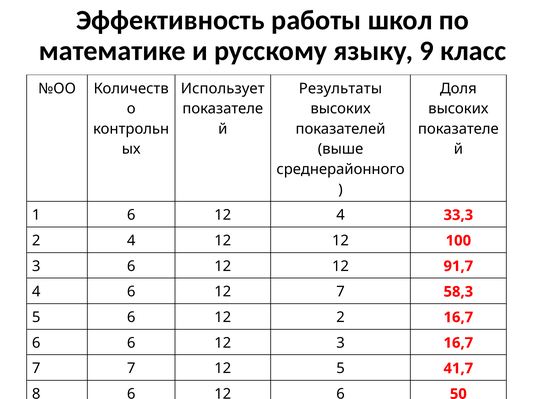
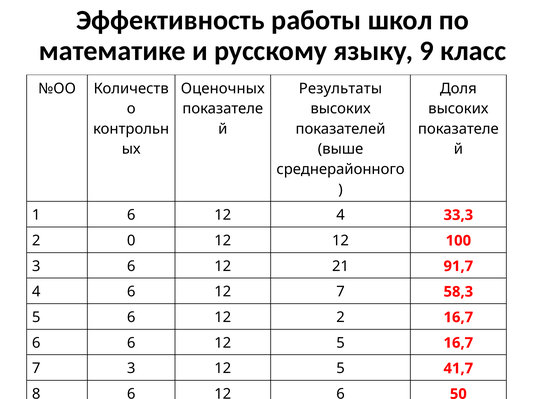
Использует: Использует -> Оценочных (223, 89)
2 4: 4 -> 0 (131, 241)
6 12 12: 12 -> 21 (341, 267)
6 12 3: 3 -> 5 (341, 343)
7 7: 7 -> 3 (131, 369)
